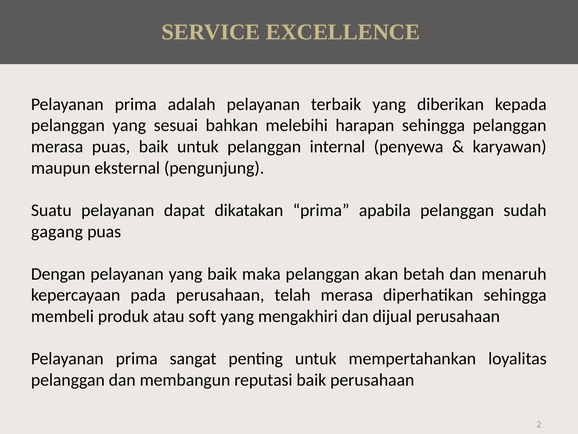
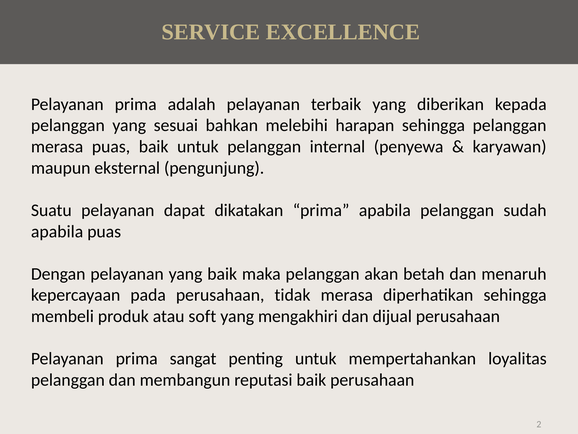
gagang: gagang -> apabila (57, 231)
telah: telah -> tidak (292, 295)
